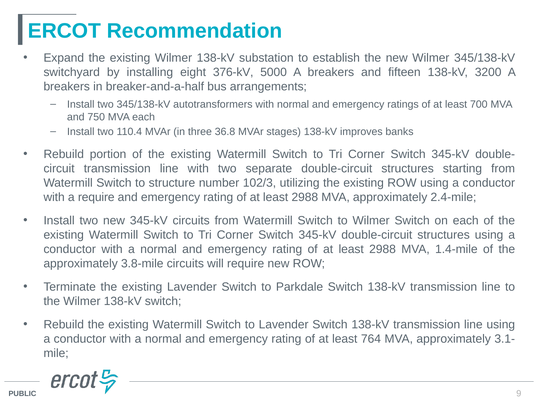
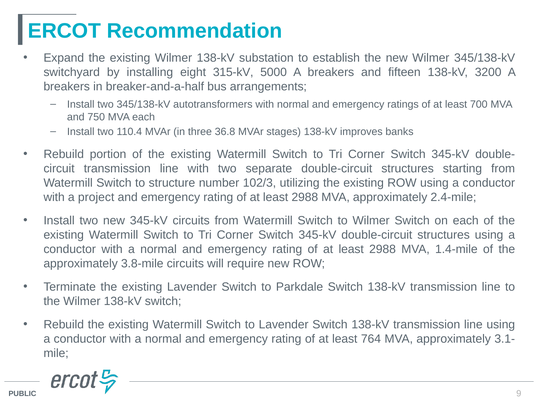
376-kV: 376-kV -> 315-kV (233, 72)
a require: require -> project (96, 197)
